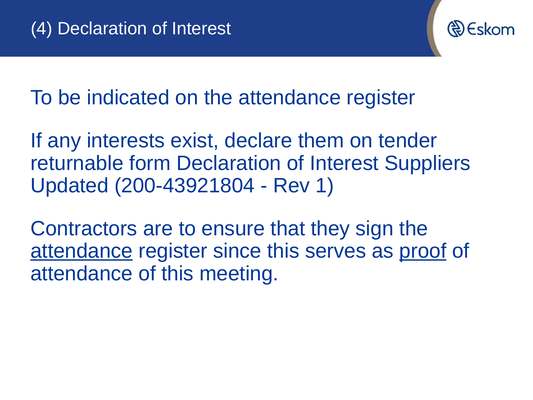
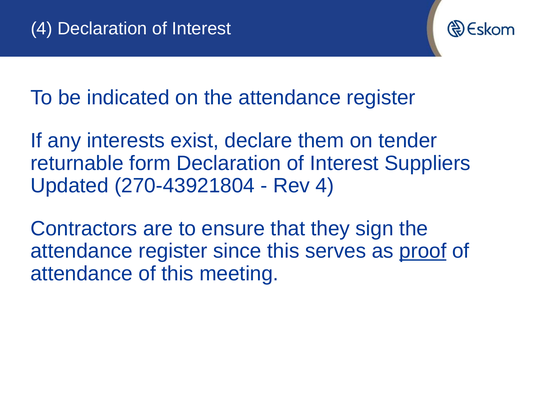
200-43921804: 200-43921804 -> 270-43921804 (185, 185)
Rev 1: 1 -> 4 (325, 185)
attendance underline: present -> none (82, 251)
